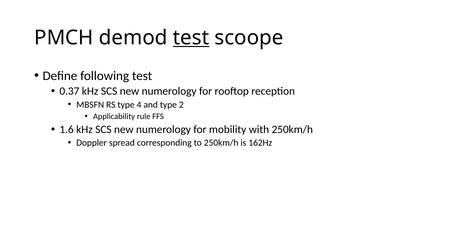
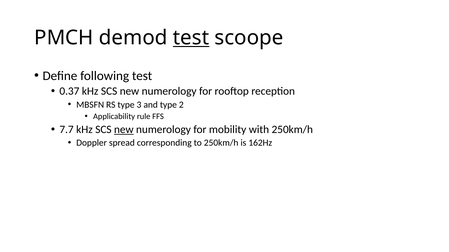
4: 4 -> 3 (139, 105)
1.6: 1.6 -> 7.7 (67, 130)
new underline: none -> present (124, 130)
